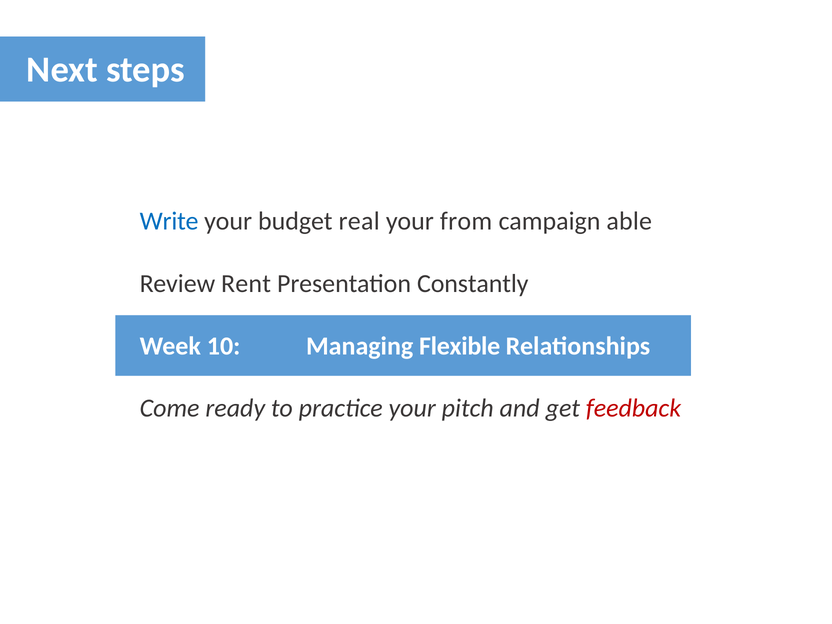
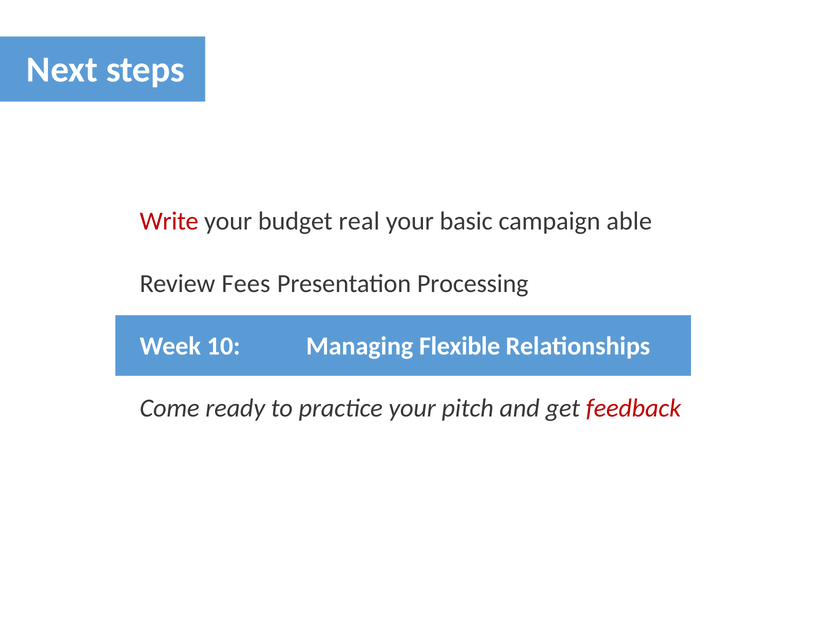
Write colour: blue -> red (169, 221)
from: from -> basic (466, 221)
Rent: Rent -> Fees (246, 284)
Constantly: Constantly -> Processing (473, 284)
